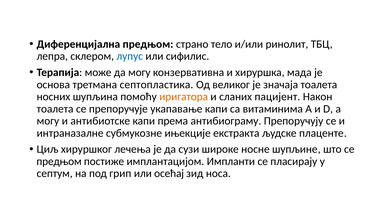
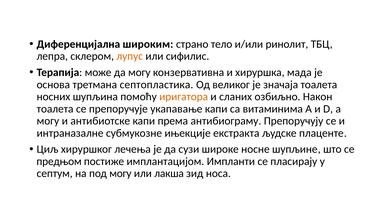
Диференцијална предњом: предњом -> широким (148, 44)
лупус colour: blue -> orange (130, 56)
пацијент: пацијент -> озбиљно (277, 97)
под грип: грип -> могу (120, 174)
осећај: осећај -> лакша (169, 174)
